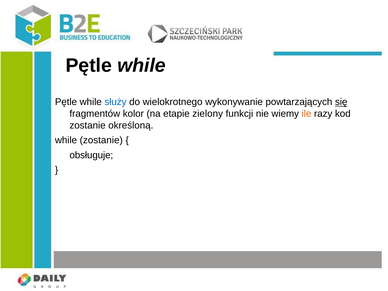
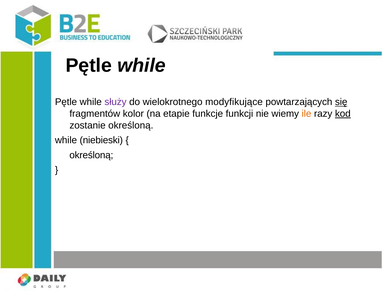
służy colour: blue -> purple (115, 102)
wykonywanie: wykonywanie -> modyfikujące (234, 102)
zielony: zielony -> funkcje (208, 114)
kod underline: none -> present (343, 114)
while zostanie: zostanie -> niebieski (101, 140)
obsługuje: obsługuje -> określoną (91, 155)
